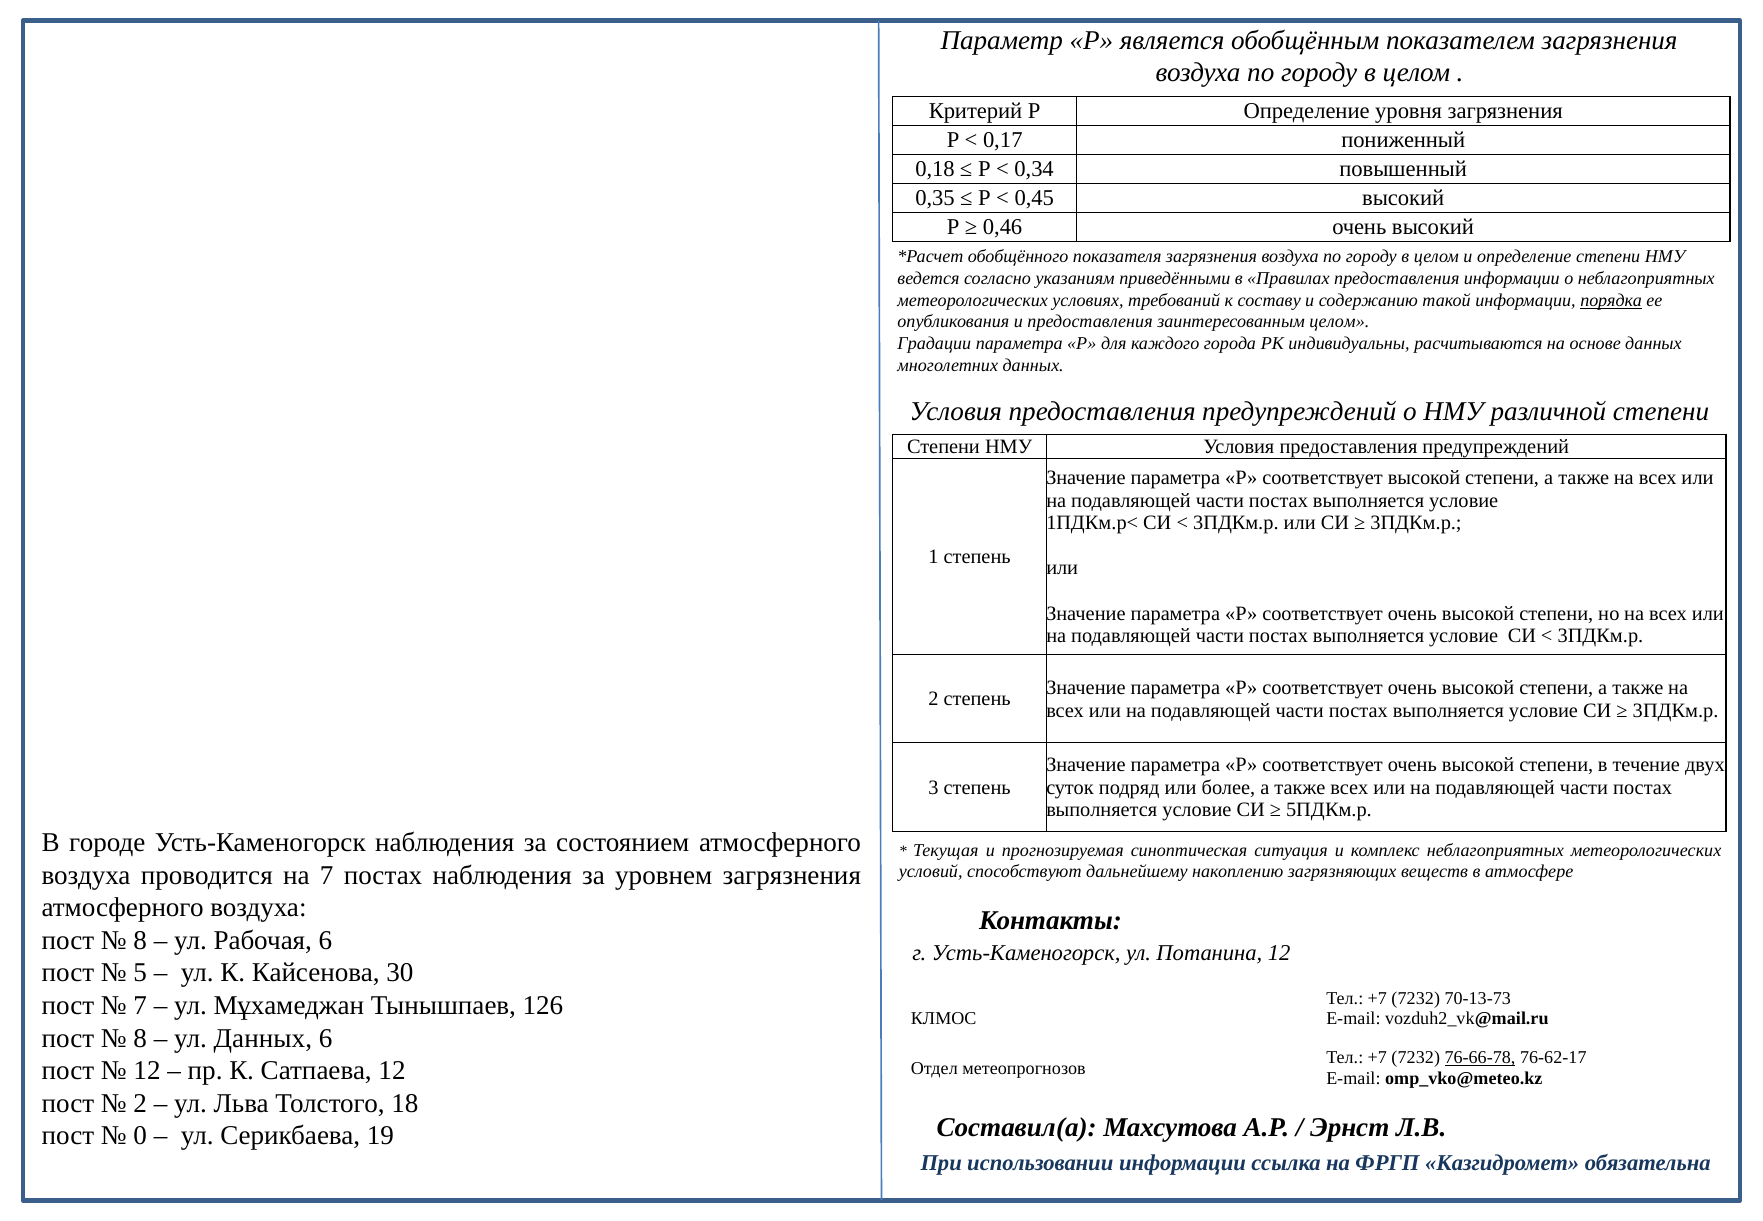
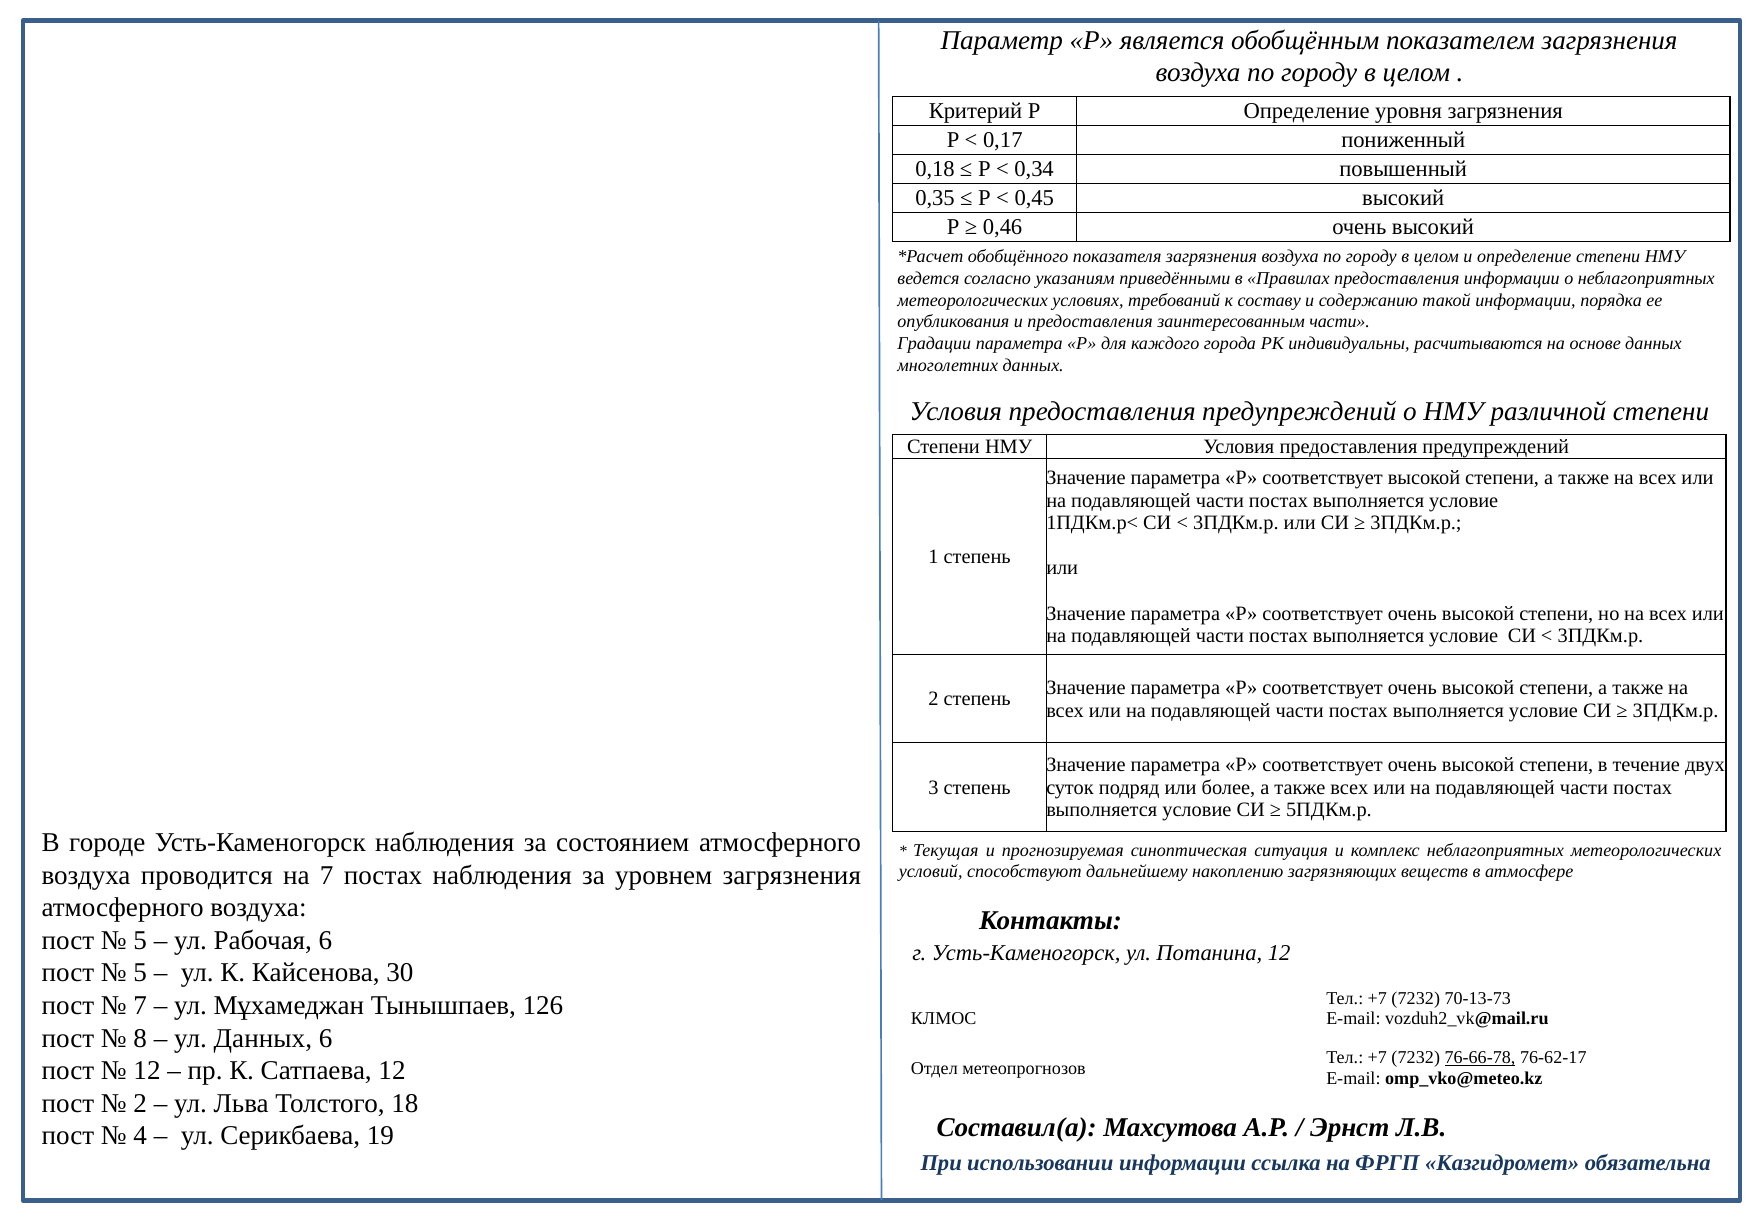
порядка underline: present -> none (1611, 300)
заинтересованным целом: целом -> части (1340, 322)
8: 8 -> 5 (140, 940)
0: 0 -> 4 (140, 1135)
